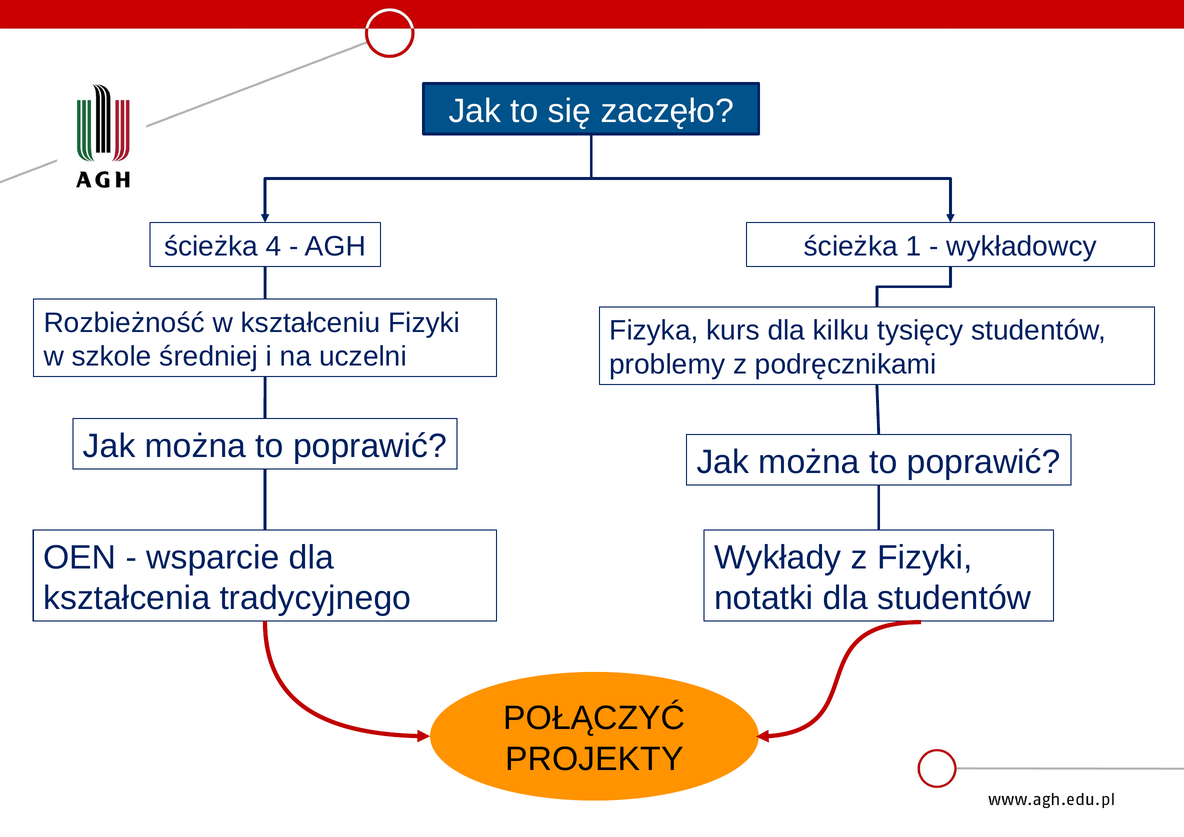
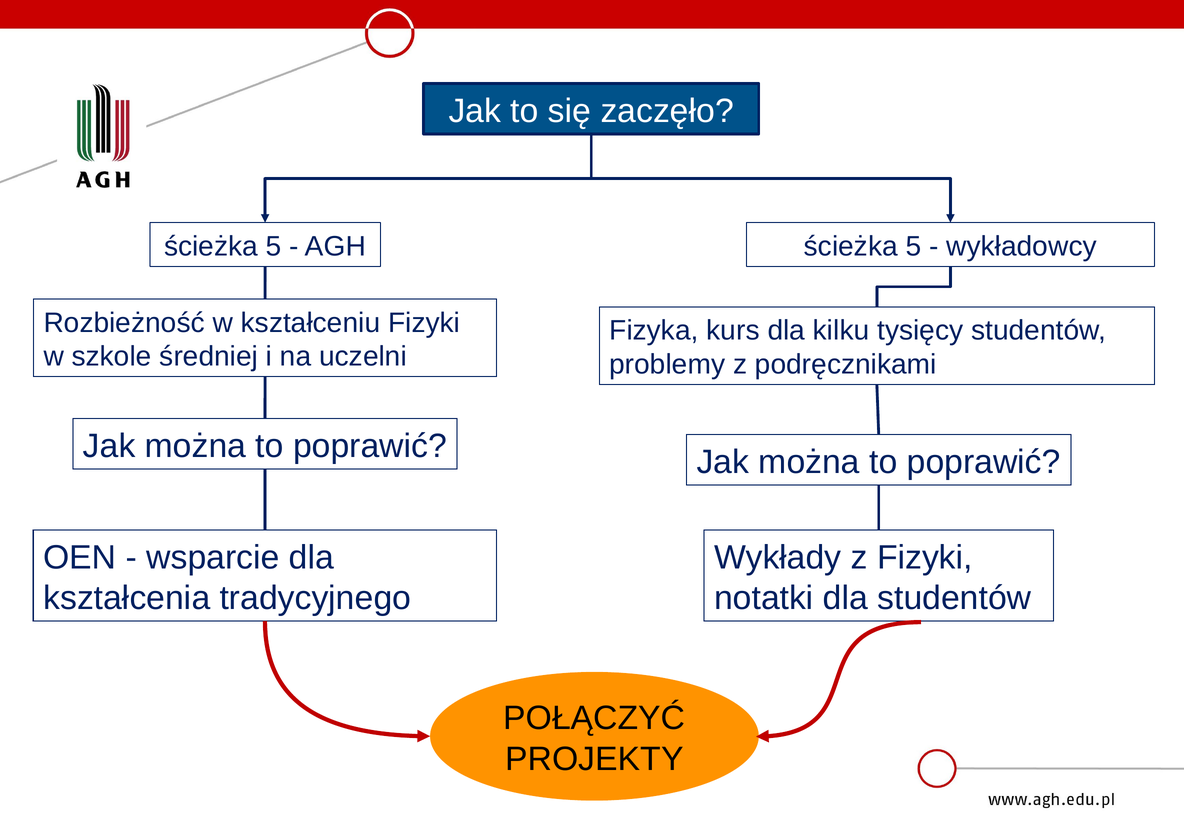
4: 4 -> 5 (274, 247)
AGH ścieżka 1: 1 -> 5 (914, 247)
